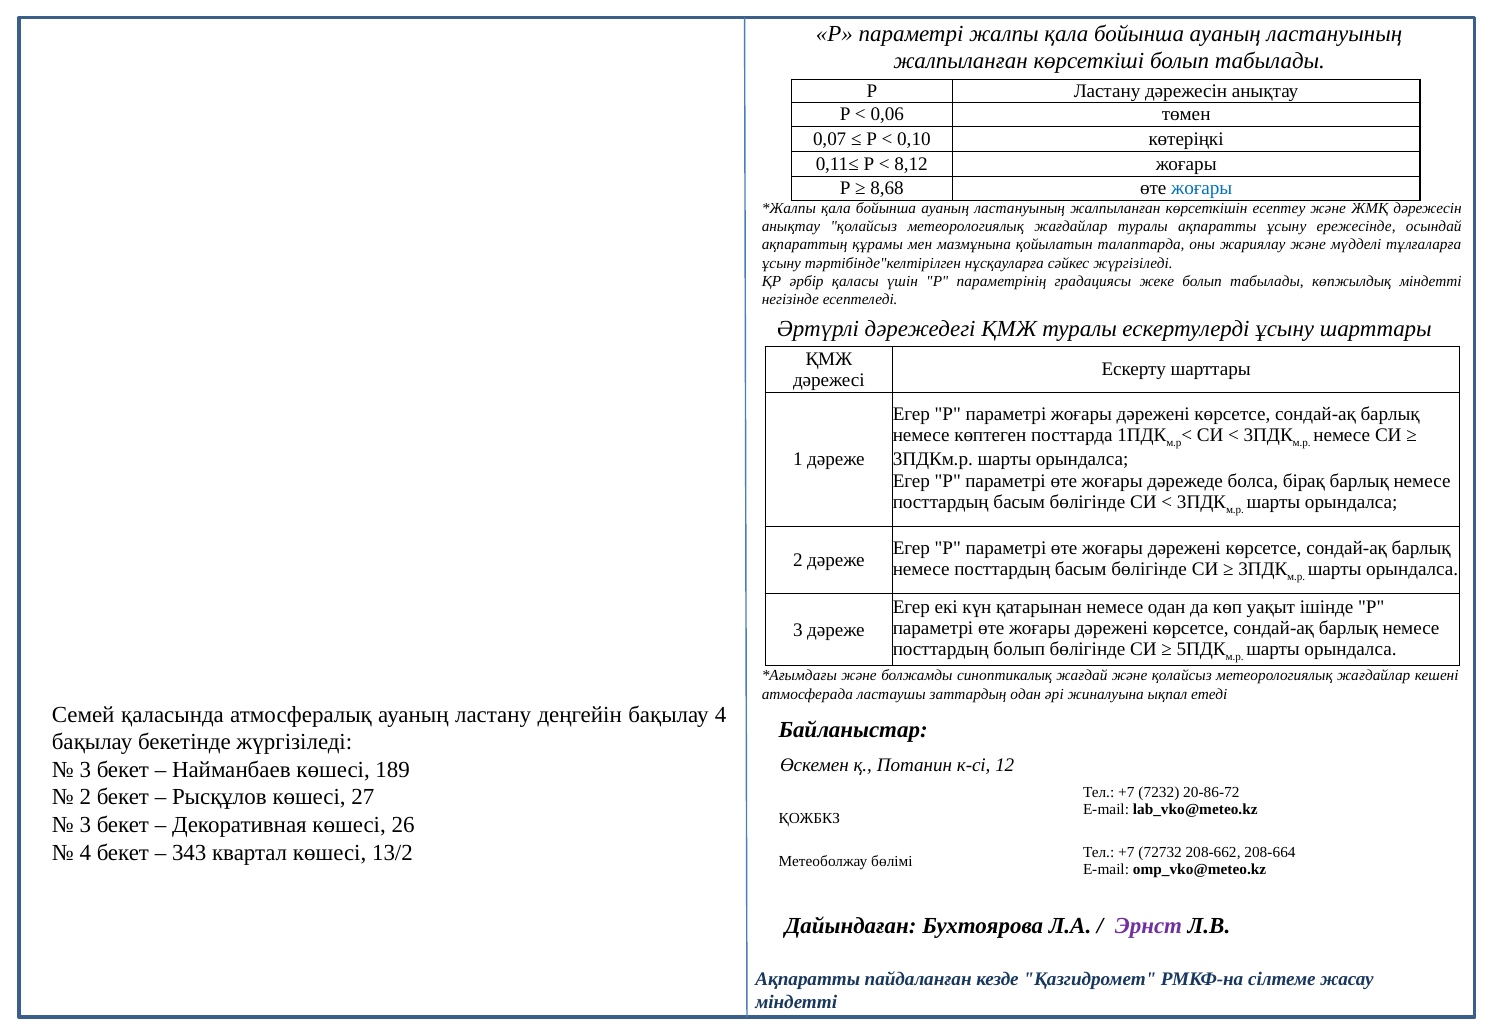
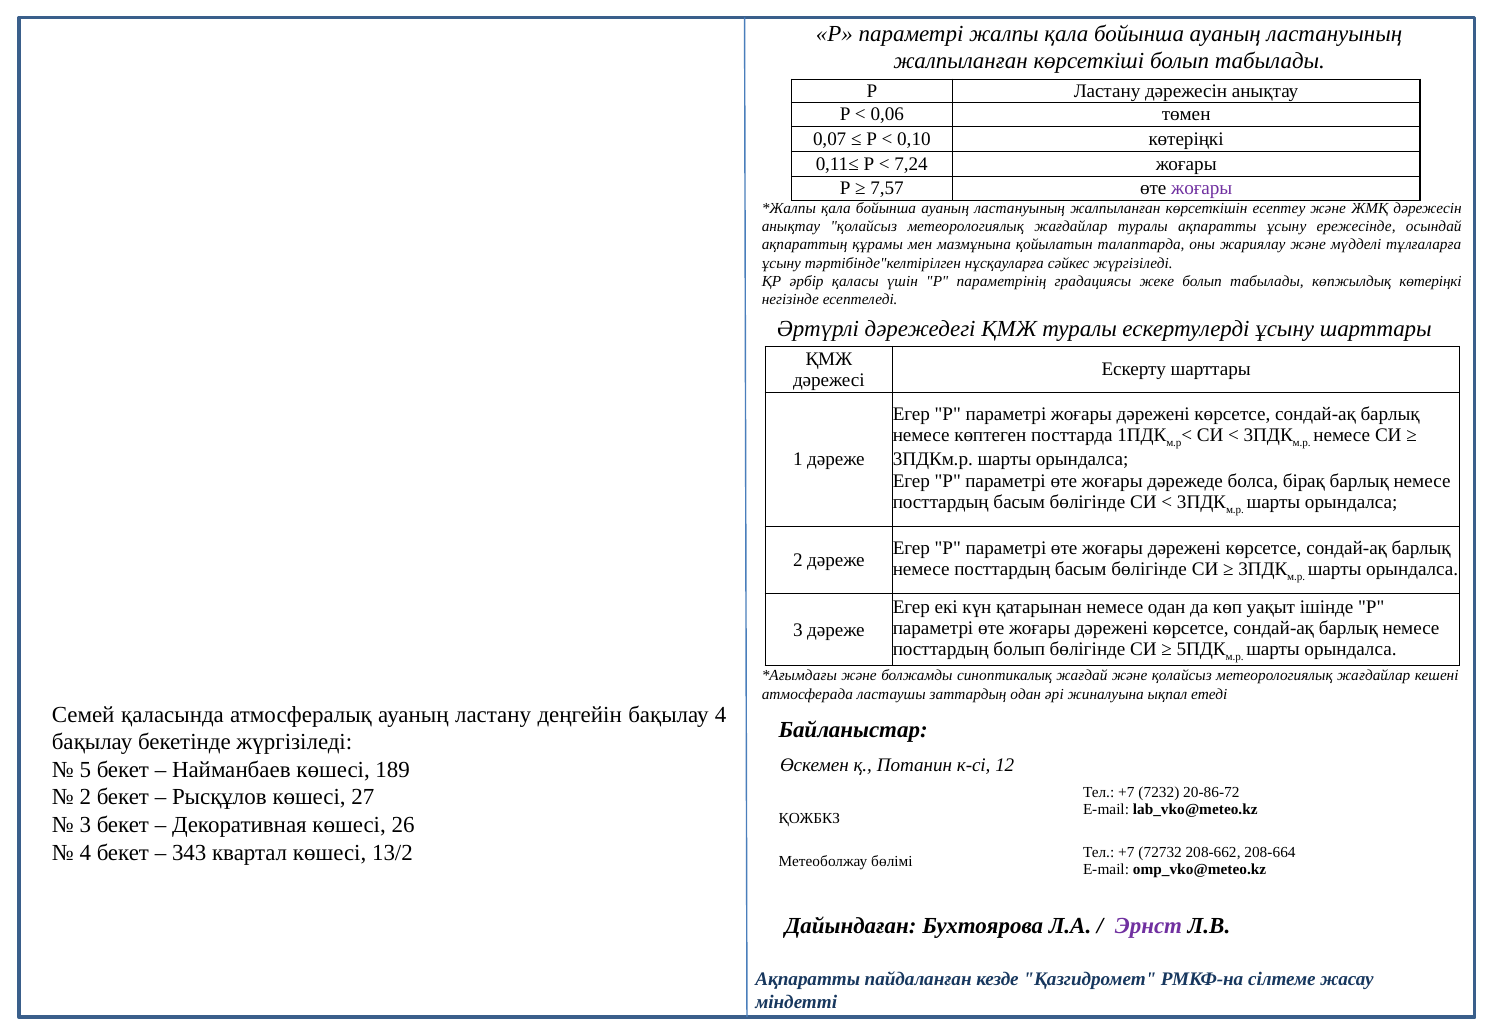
8,12: 8,12 -> 7,24 (911, 164)
8,68: 8,68 -> 7,57 (887, 188)
жоғары colour: blue -> purple (1202, 189)
көпжылдық міндетті: міндетті -> көтеріңкі (1431, 281)
3: 3 -> 5 (85, 769)
